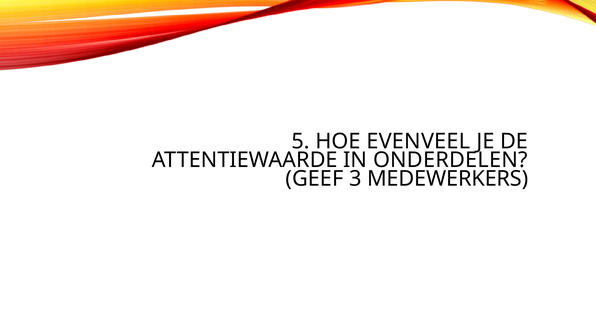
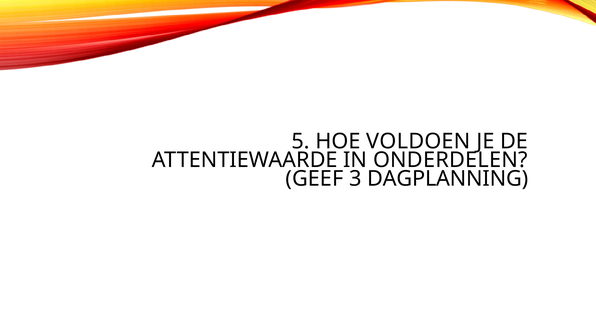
EVENVEEL: EVENVEEL -> VOLDOEN (418, 141)
MEDEWERKERS: MEDEWERKERS -> DAGPLANNING (448, 179)
